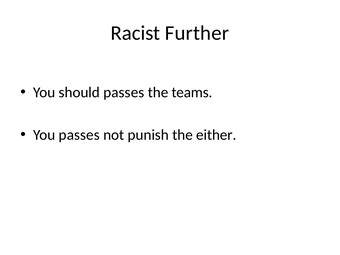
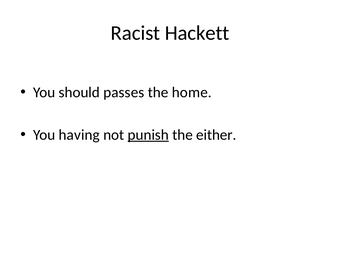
Further: Further -> Hackett (197, 33)
teams: teams -> home (192, 92)
You passes: passes -> having (79, 135)
punish underline: none -> present (148, 135)
